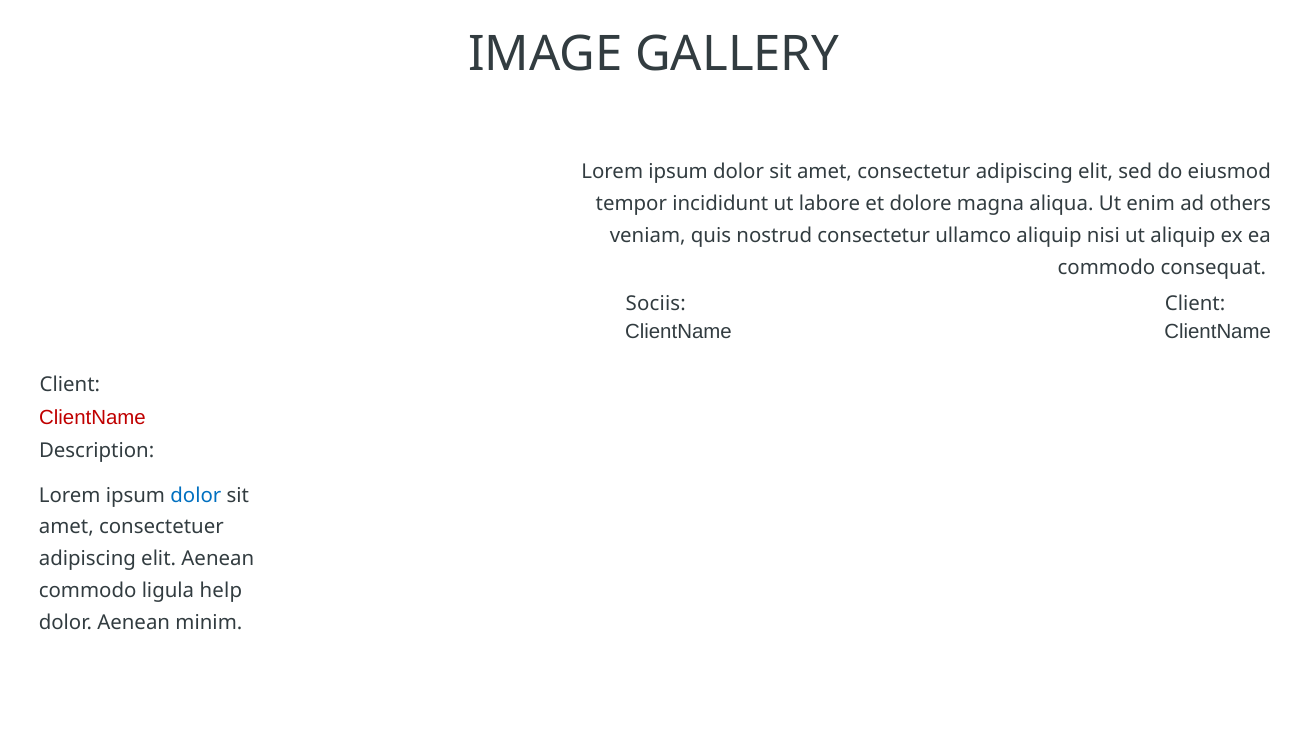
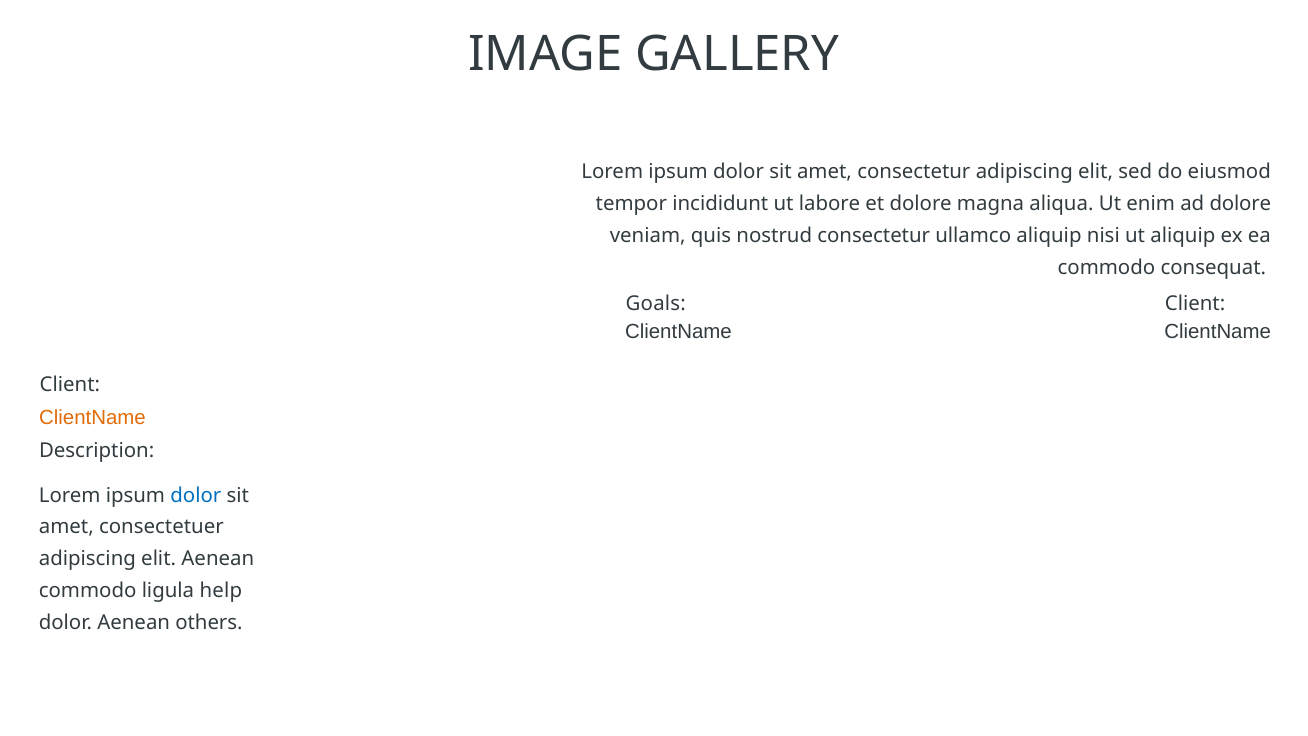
ad others: others -> dolore (1240, 204)
Sociis: Sociis -> Goals (656, 304)
ClientName colour: red -> orange (92, 418)
minim: minim -> others (209, 623)
